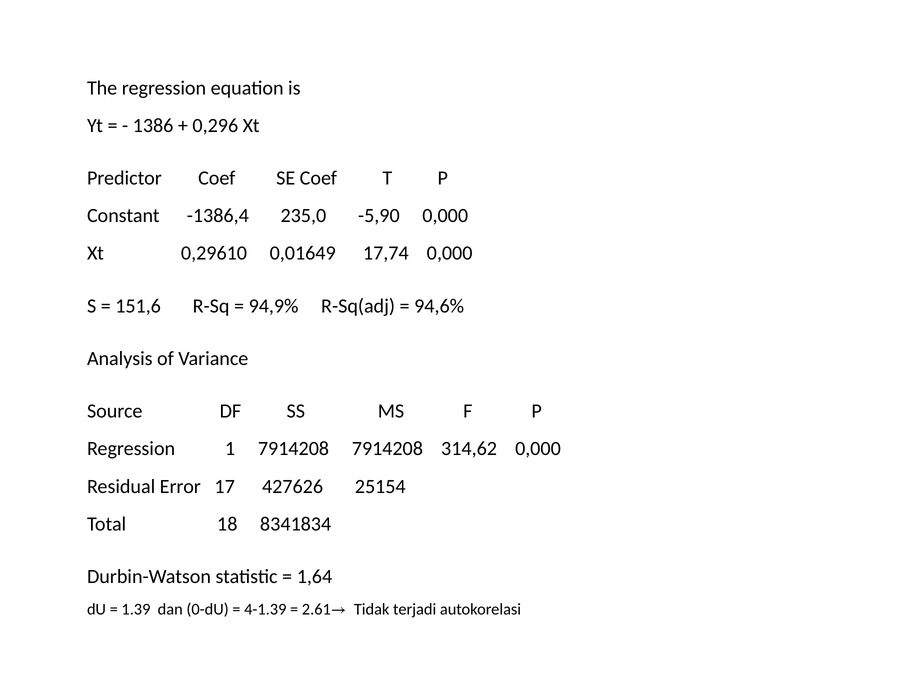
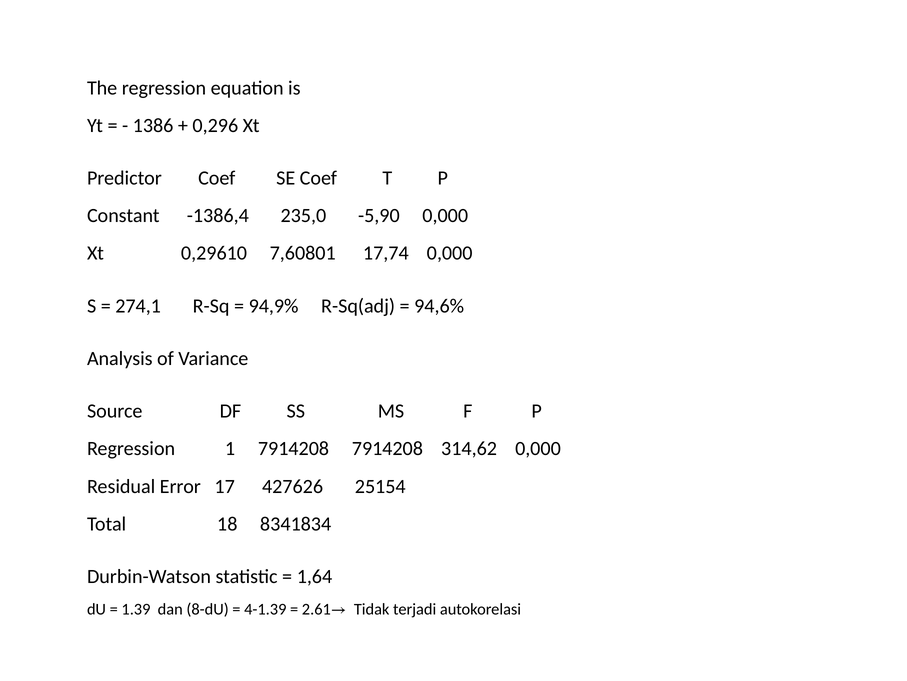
0,01649: 0,01649 -> 7,60801 (303, 253)
151,6: 151,6 -> 274,1 (138, 306)
0-dU: 0-dU -> 8-dU (208, 609)
